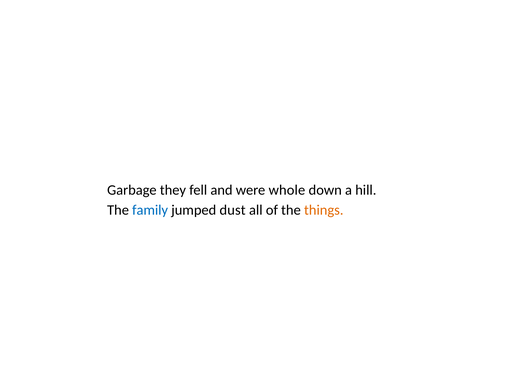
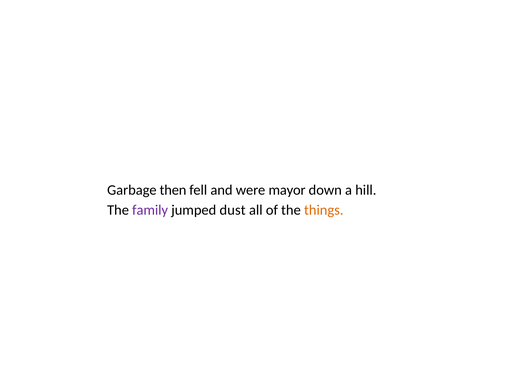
they: they -> then (173, 190)
whole: whole -> mayor (287, 190)
family colour: blue -> purple (150, 210)
